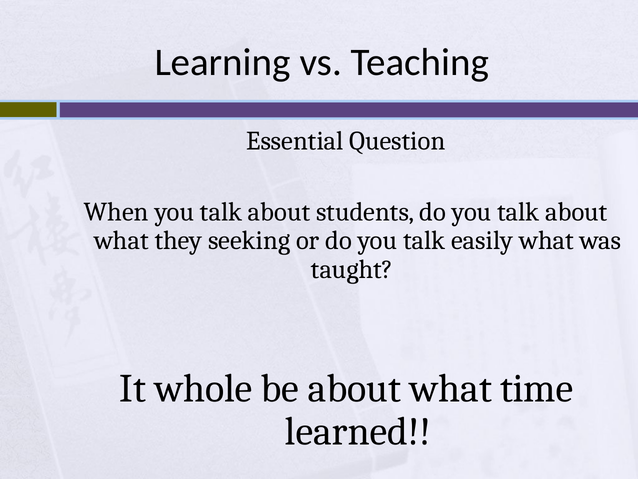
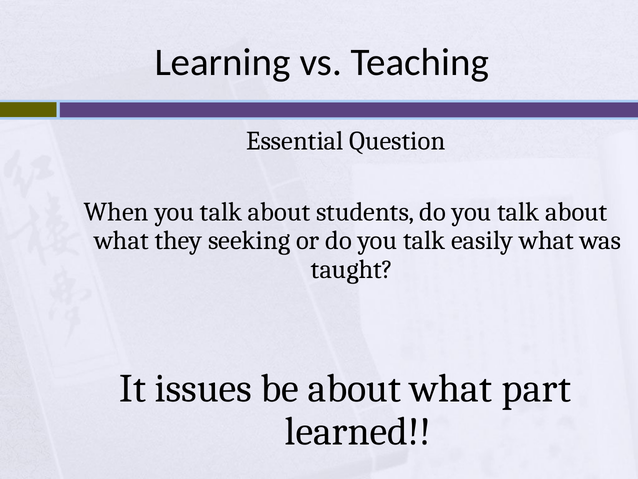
whole: whole -> issues (203, 388)
time: time -> part (536, 388)
